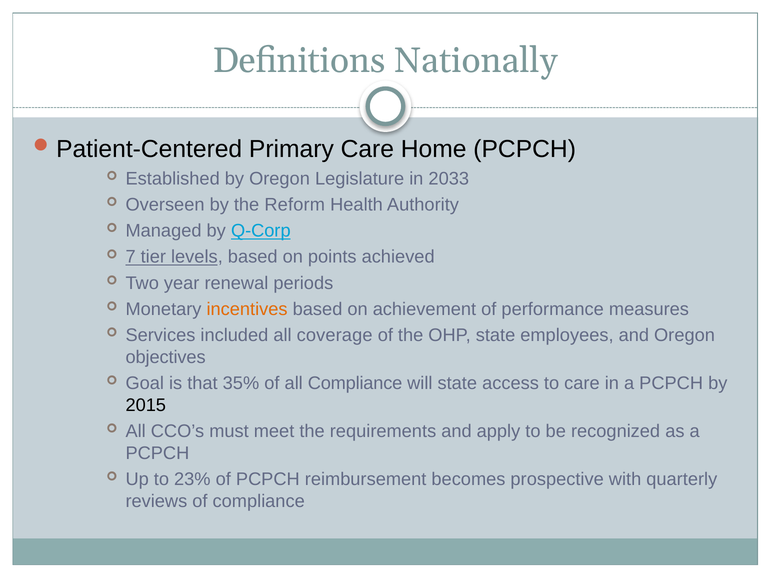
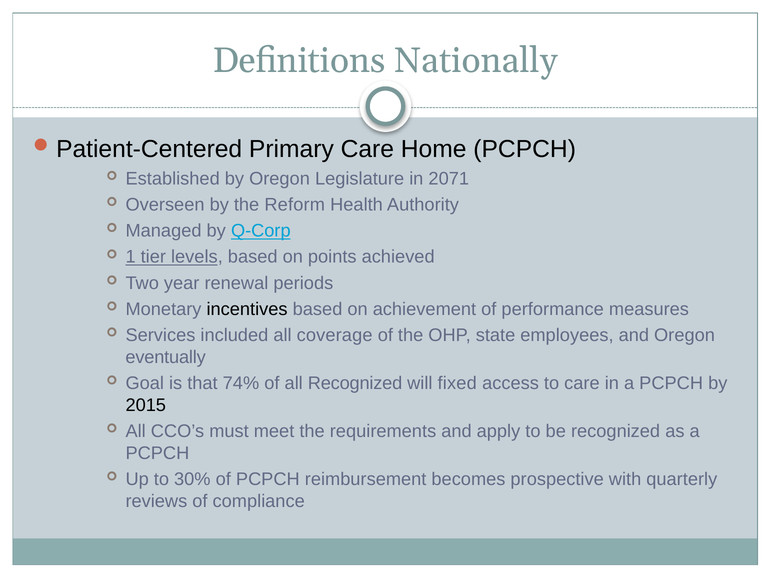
2033: 2033 -> 2071 (449, 179)
7: 7 -> 1 (131, 257)
incentives colour: orange -> black (247, 309)
objectives: objectives -> eventually (166, 357)
35%: 35% -> 74% (241, 383)
all Compliance: Compliance -> Recognized (355, 383)
will state: state -> fixed (457, 383)
23%: 23% -> 30% (192, 479)
